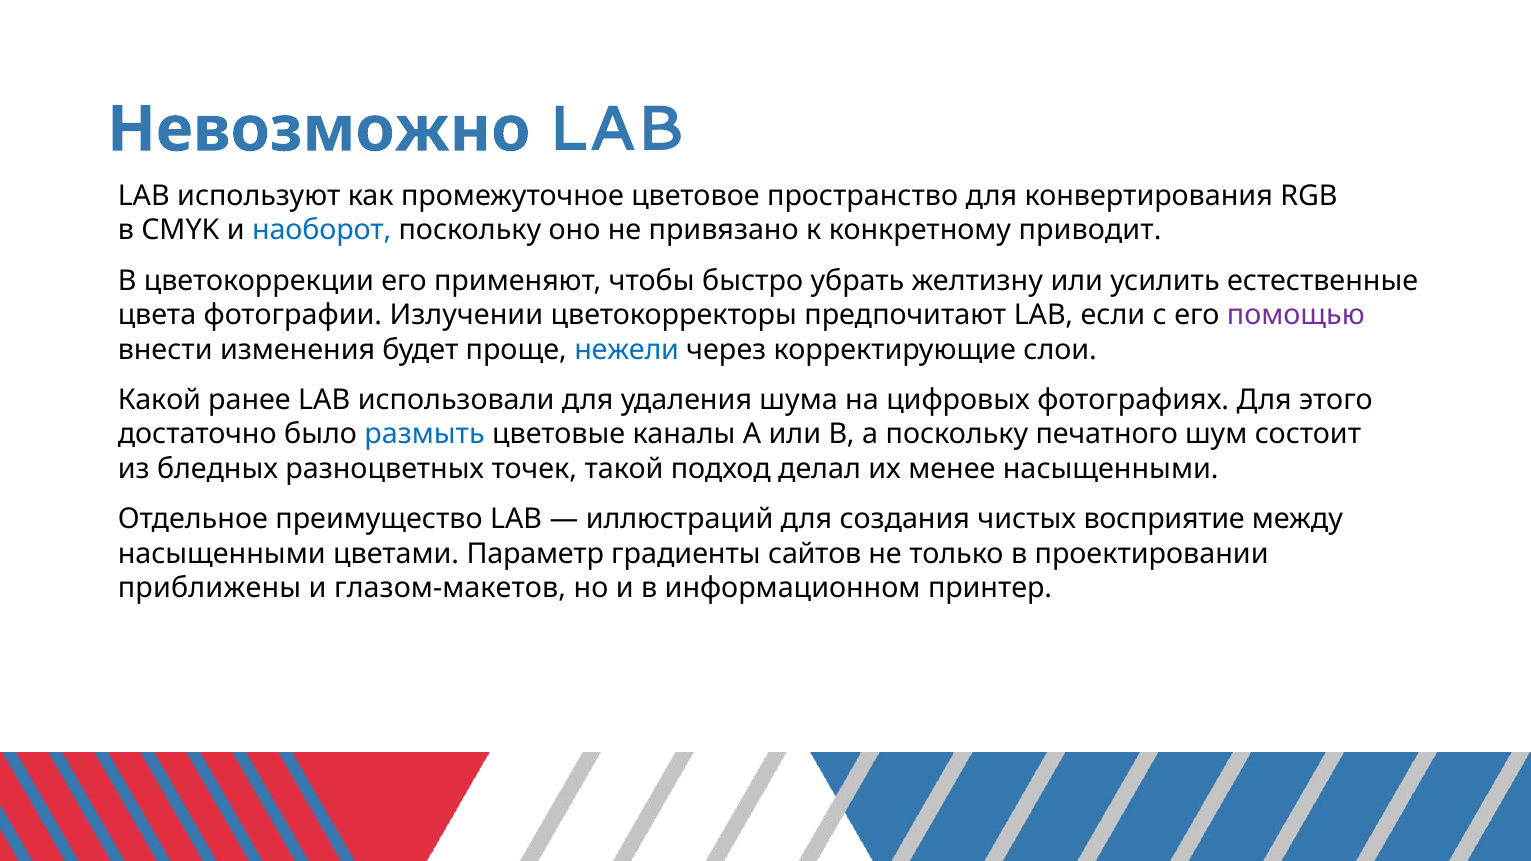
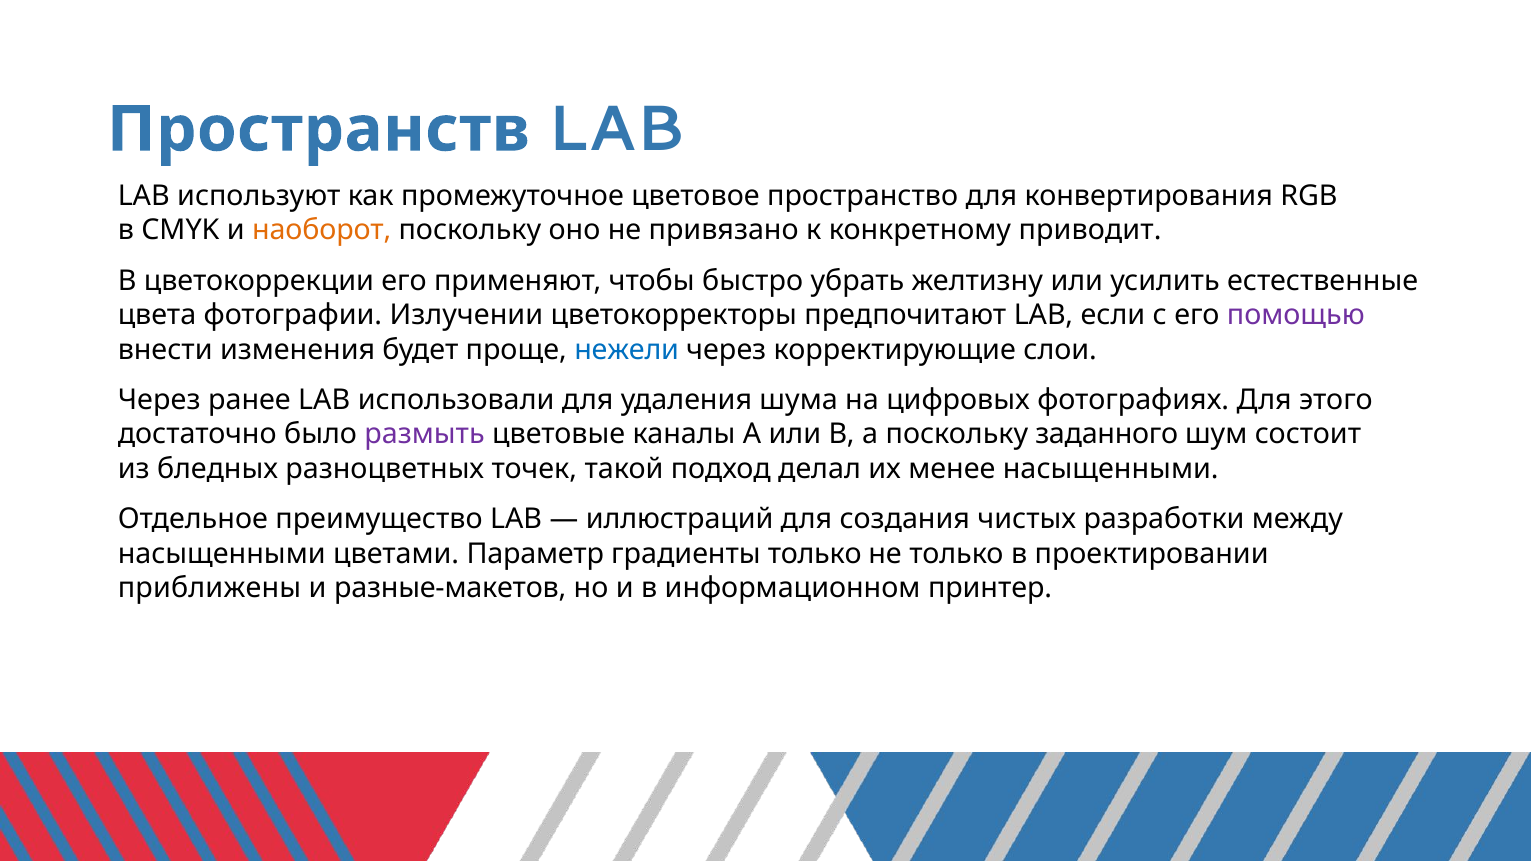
Невозможно: Невозможно -> Пространств (318, 130)
наоборот colour: blue -> orange (322, 230)
Какой: Какой -> Через (159, 400)
размыть colour: blue -> purple (425, 435)
печатного: печатного -> заданного (1107, 435)
восприятие: восприятие -> разработки (1164, 519)
градиенты сайтов: сайтов -> только (815, 554)
глазом-макетов: глазом-макетов -> разные-макетов (450, 588)
